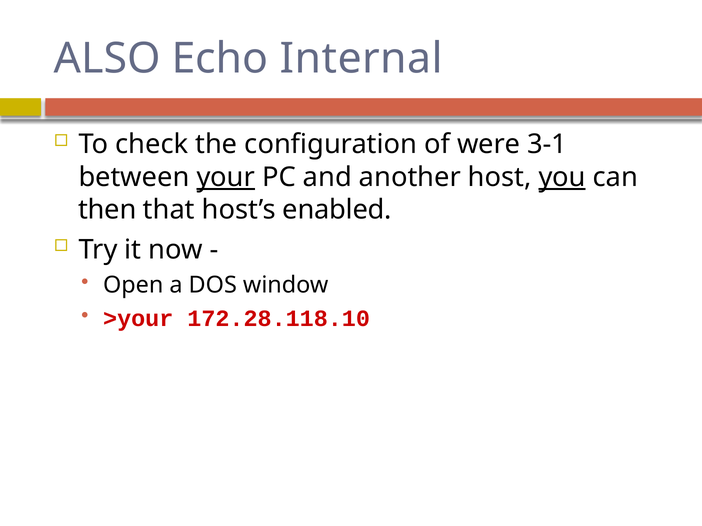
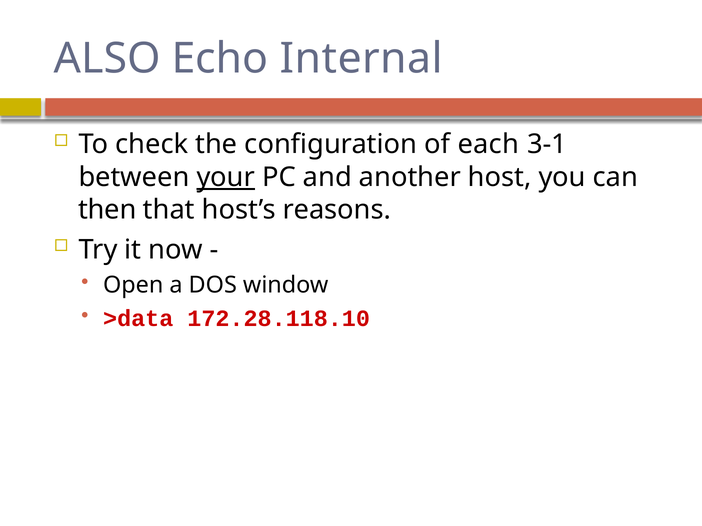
were: were -> each (488, 145)
you underline: present -> none (562, 177)
enabled: enabled -> reasons (337, 210)
>your: >your -> >data (138, 319)
